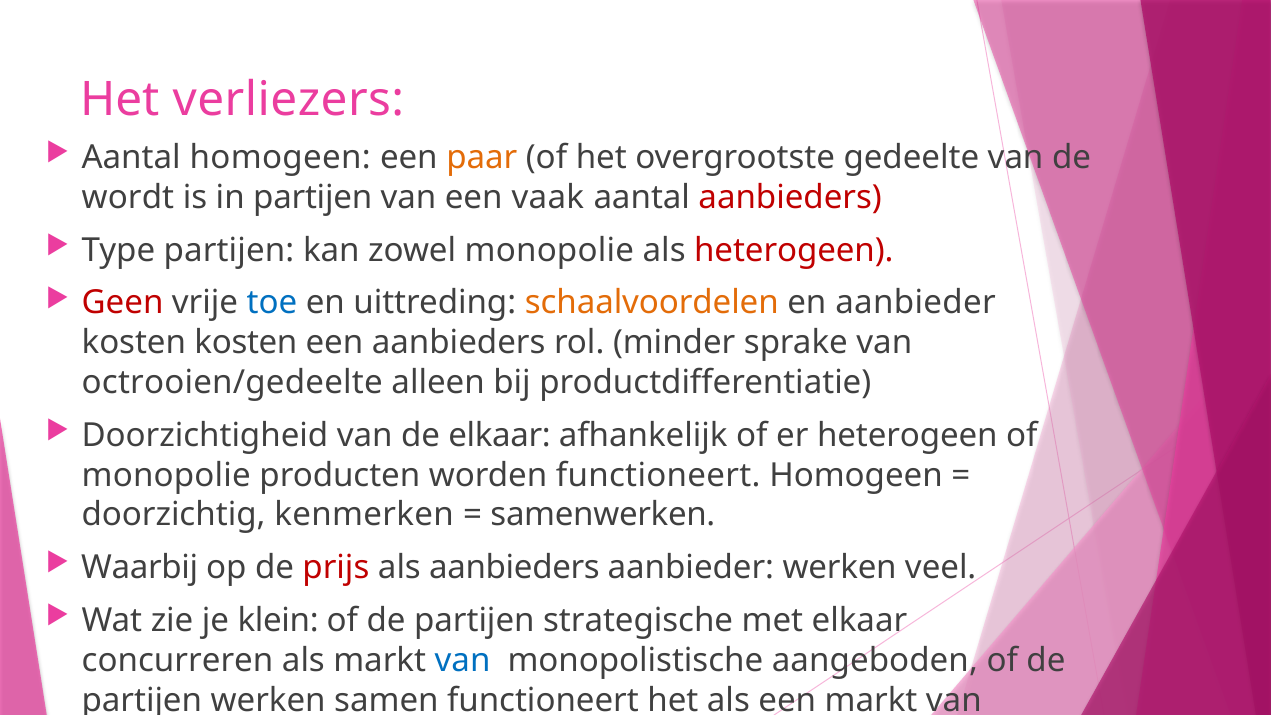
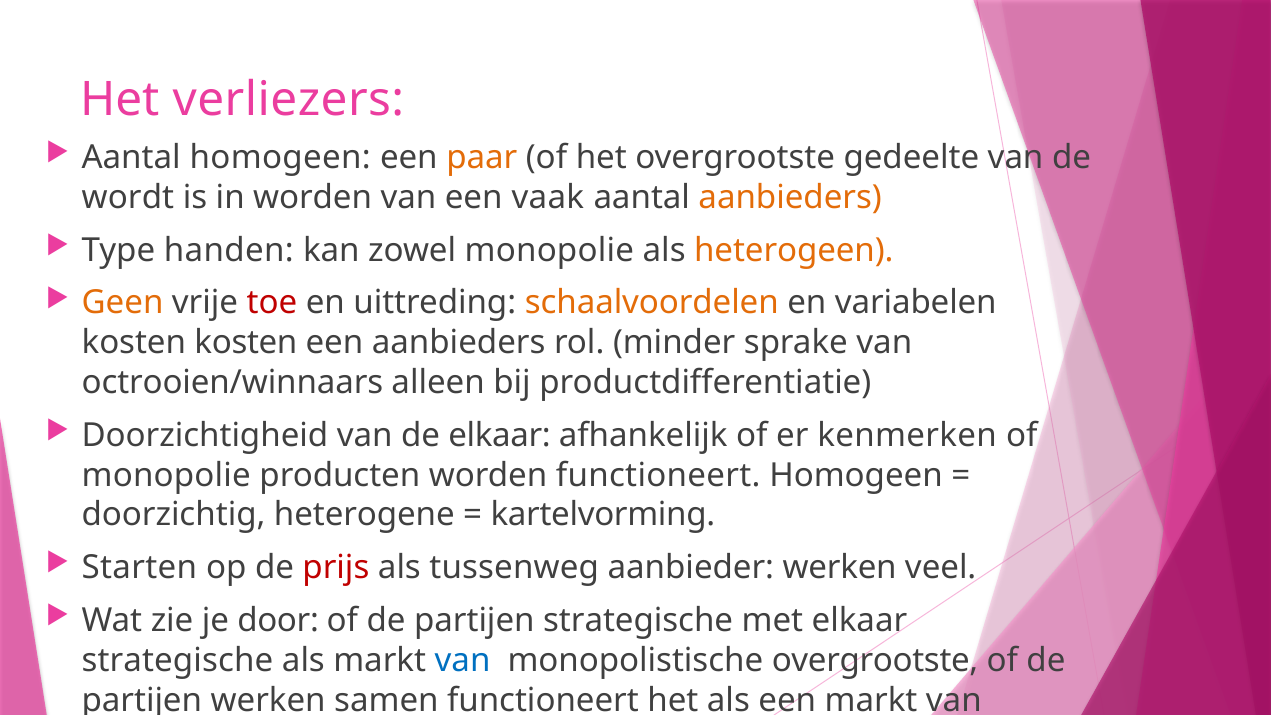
in partijen: partijen -> worden (313, 197)
aanbieders colour: red -> orange (790, 197)
Type partijen: partijen -> handen (229, 250)
heterogeen colour: red -> orange (794, 250)
Geen colour: red -> orange (123, 303)
toe colour: blue -> red (272, 303)
en aanbieder: aanbieder -> variabelen (916, 303)
octrooien/gedeelte: octrooien/gedeelte -> octrooien/winnaars (232, 382)
er heterogeen: heterogeen -> kenmerken (907, 435)
kenmerken: kenmerken -> heterogene (364, 515)
samenwerken: samenwerken -> kartelvorming (603, 515)
Waarbij: Waarbij -> Starten (139, 568)
als aanbieders: aanbieders -> tussenweg (514, 568)
klein: klein -> door (278, 621)
concurreren: concurreren -> strategische (177, 660)
monopolistische aangeboden: aangeboden -> overgrootste (875, 660)
